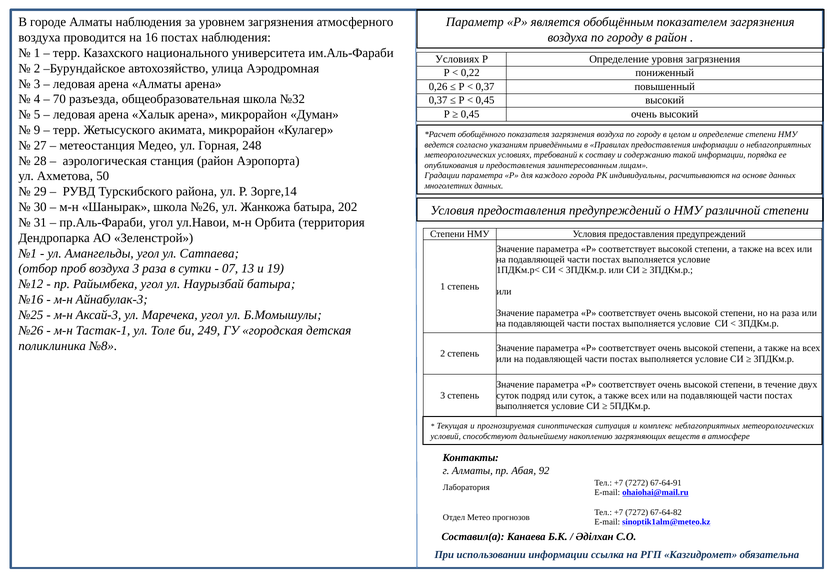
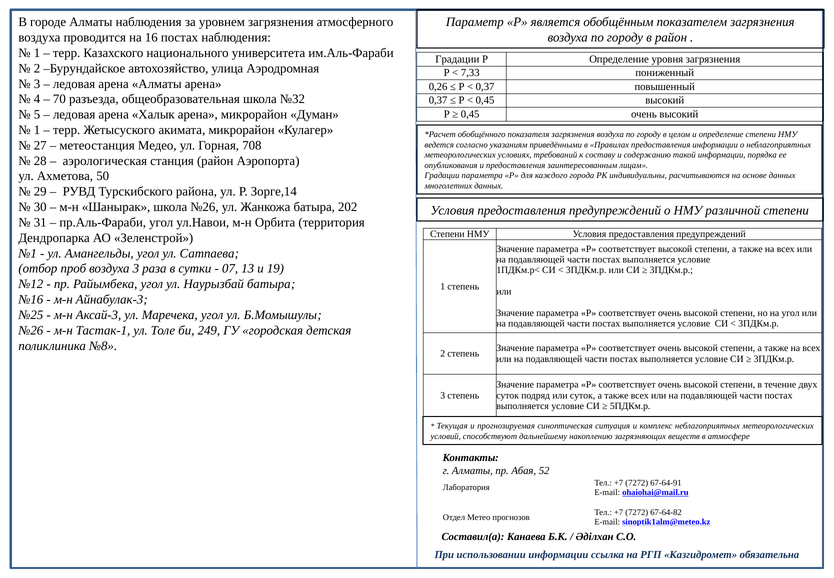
Условиях: Условиях -> Градации (457, 59)
0,22: 0,22 -> 7,33 (470, 73)
9: 9 -> 1 (37, 130)
248: 248 -> 708 (252, 145)
на раза: раза -> угол (791, 313)
92: 92 -> 52 (544, 470)
